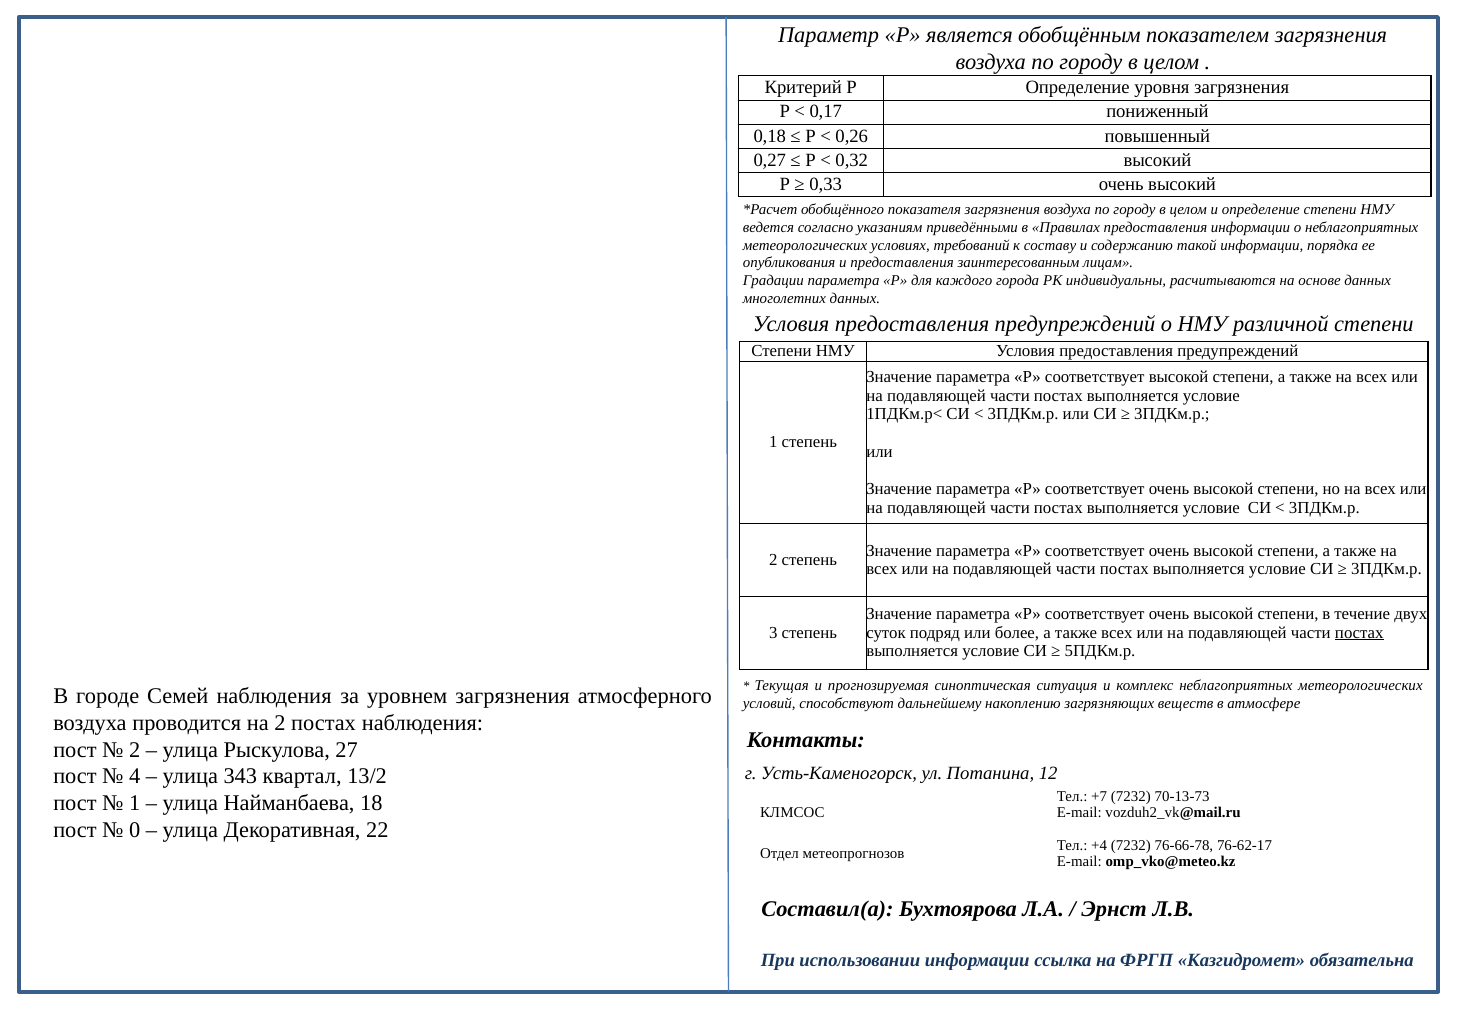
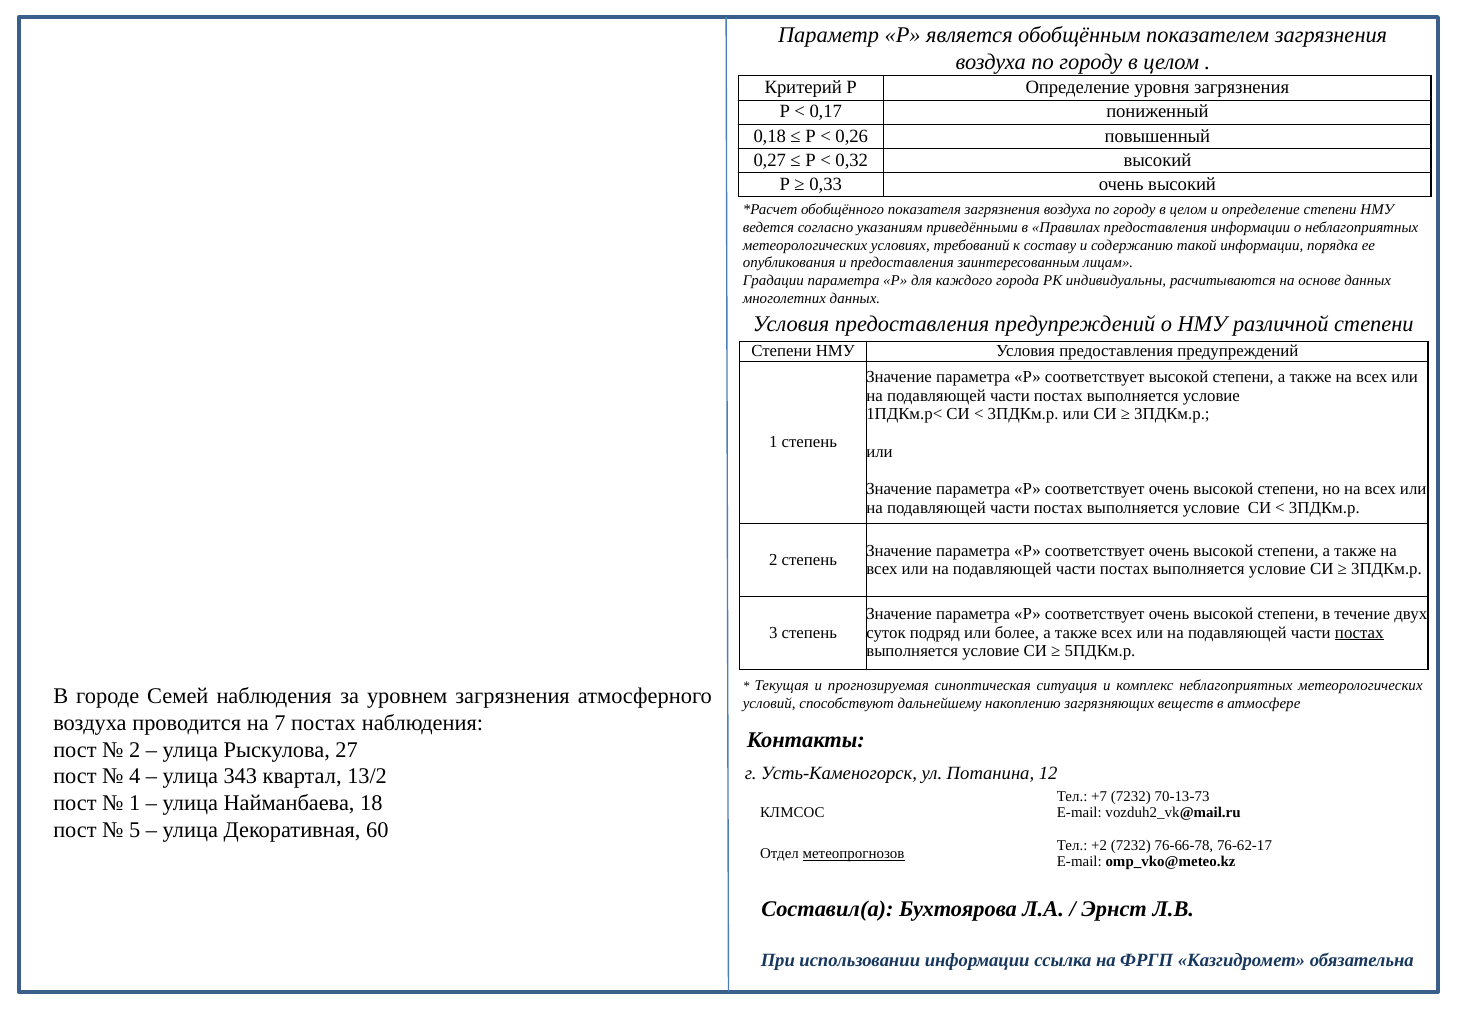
на 2: 2 -> 7 (280, 723)
0: 0 -> 5 (135, 830)
22: 22 -> 60 (377, 830)
+4: +4 -> +2 (1099, 845)
метеопрогнозов underline: none -> present (854, 854)
